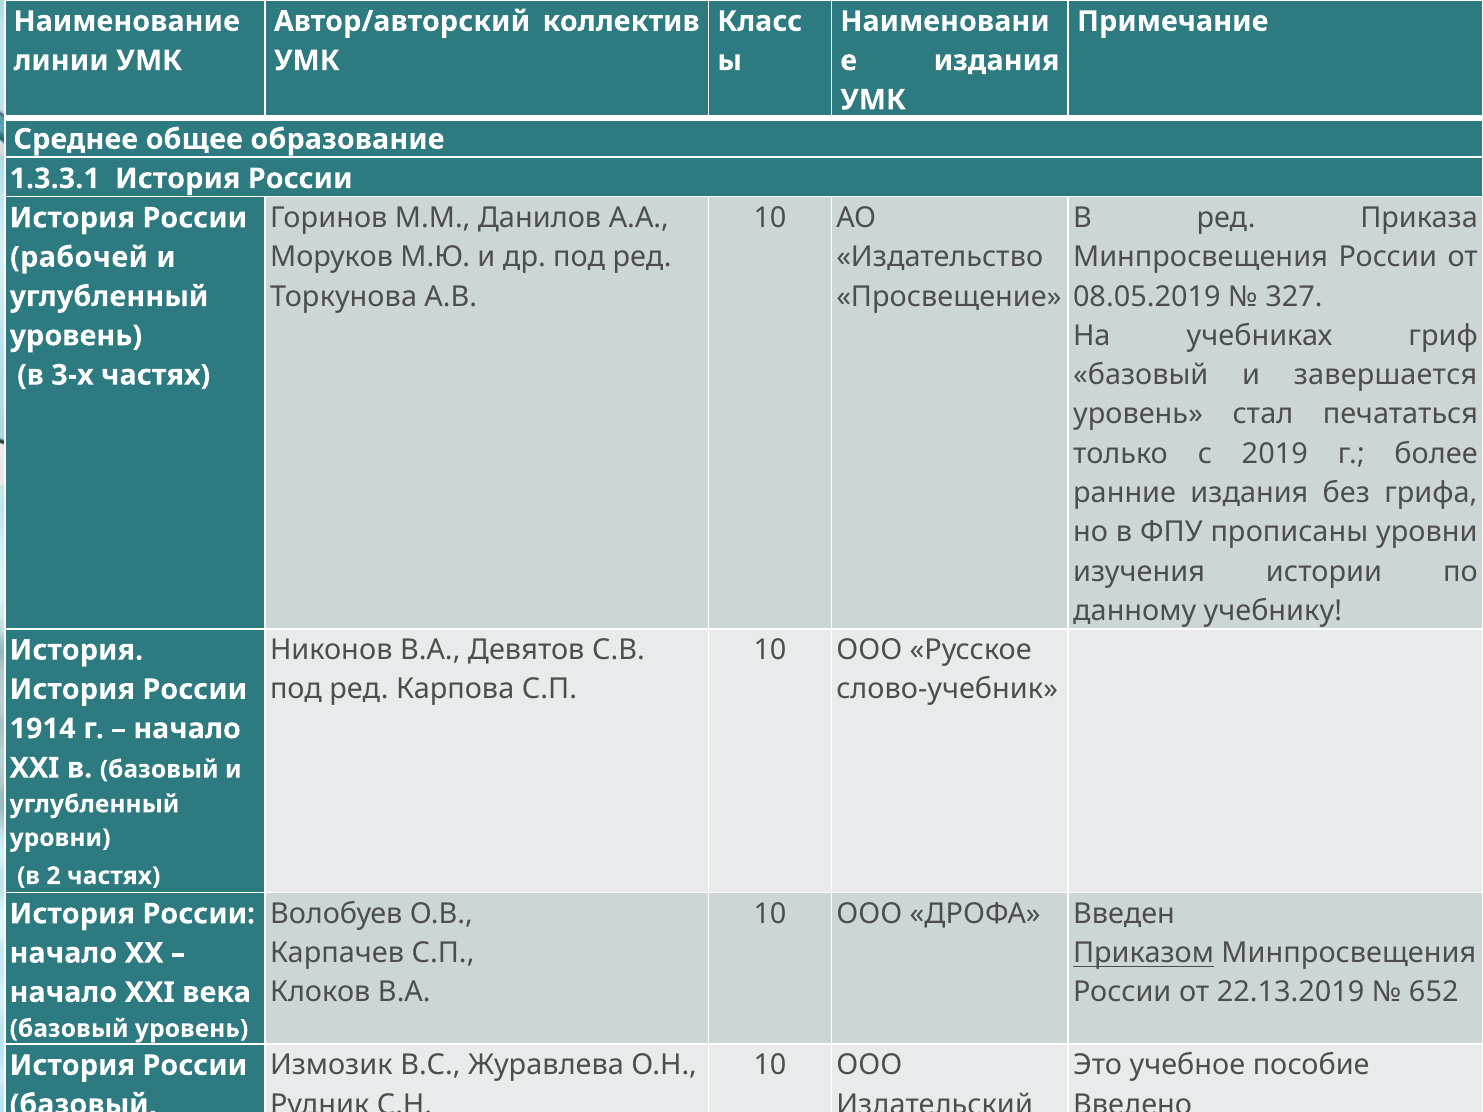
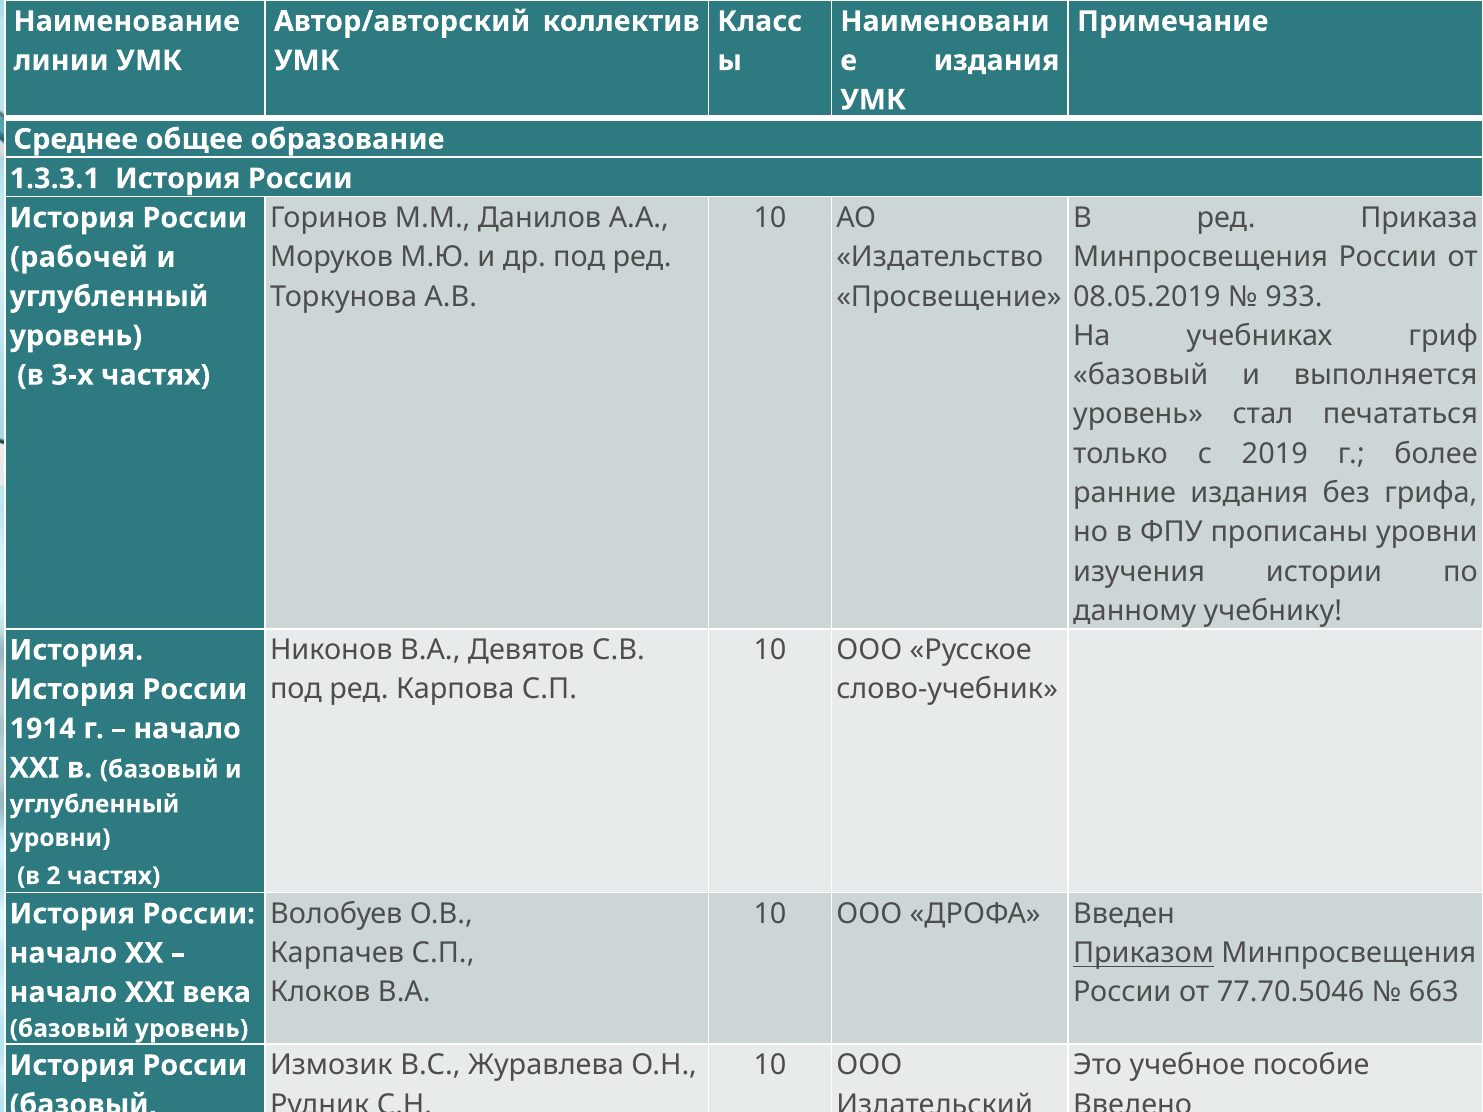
327: 327 -> 933 (1294, 297)
завершается: завершается -> выполняется (1386, 375)
22.13.2019: 22.13.2019 -> 77.70.5046 (1291, 993)
652: 652 -> 663 (1434, 993)
